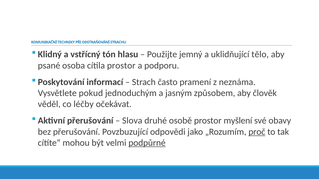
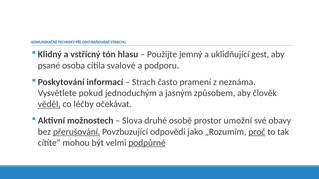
tělo: tělo -> gest (260, 55)
cítila prostor: prostor -> svalové (121, 66)
věděl underline: none -> present (49, 104)
Aktivní přerušování: přerušování -> možnostech (90, 121)
myšlení: myšlení -> umožní (238, 121)
přerušování underline: none -> present (77, 132)
